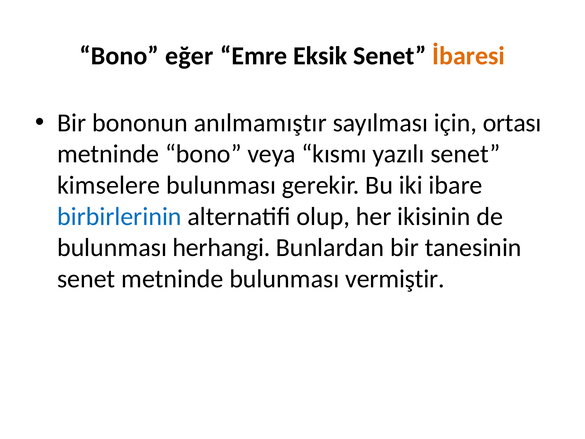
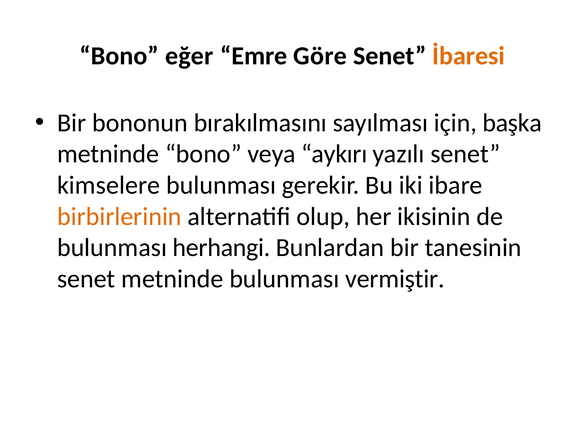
Eksik: Eksik -> Göre (320, 56)
anılmamıştır: anılmamıştır -> bırakılmasını (260, 123)
ortası: ortası -> başka (512, 123)
kısmı: kısmı -> aykırı (334, 154)
birbirlerinin colour: blue -> orange (119, 216)
